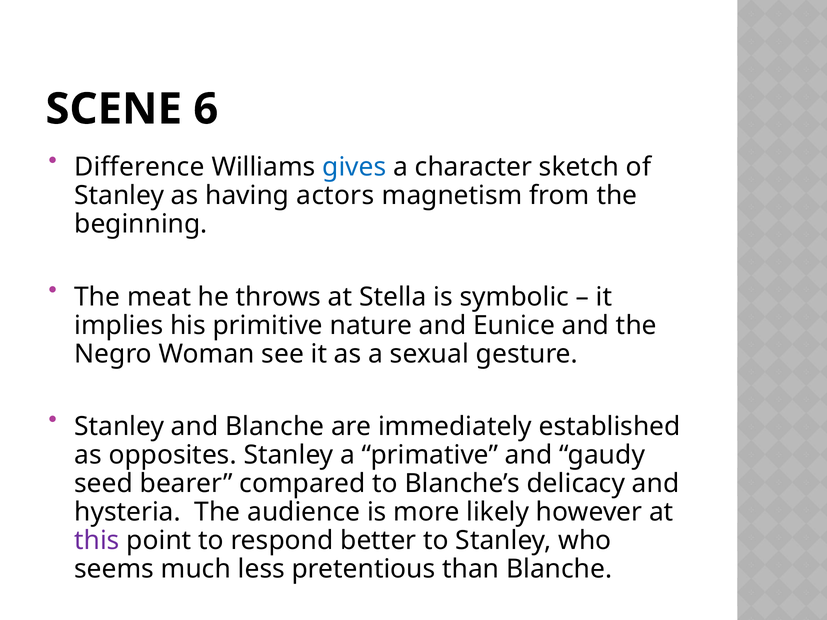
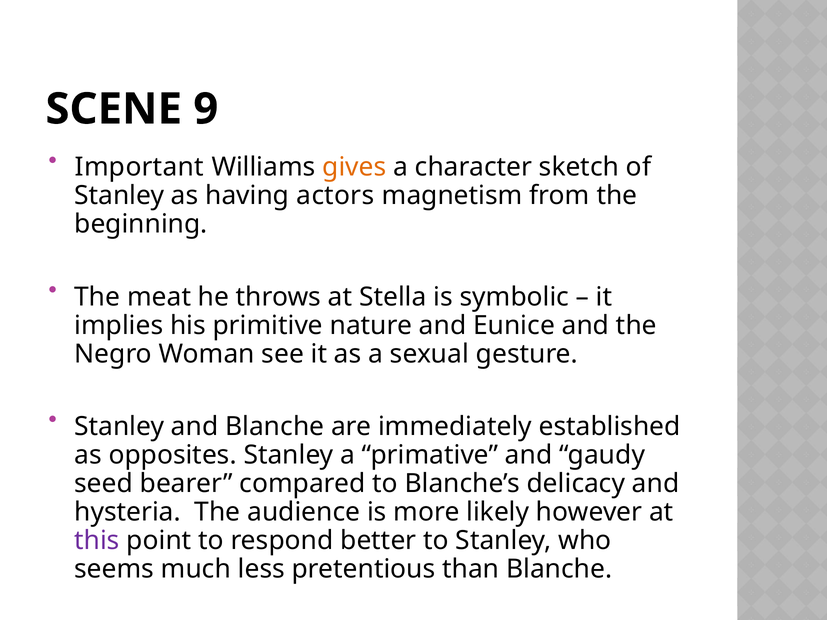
6: 6 -> 9 (206, 109)
Difference: Difference -> Important (139, 167)
gives colour: blue -> orange (354, 167)
